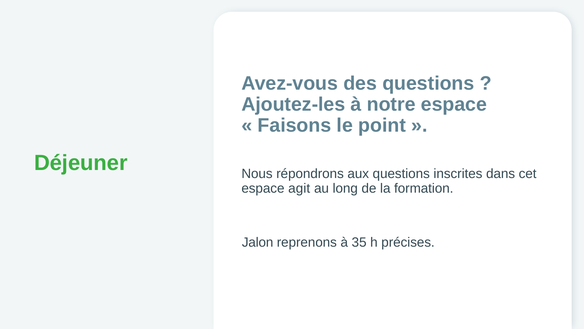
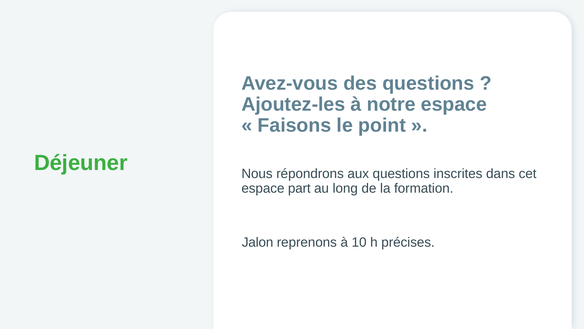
agit: agit -> part (299, 188)
35: 35 -> 10 (359, 242)
